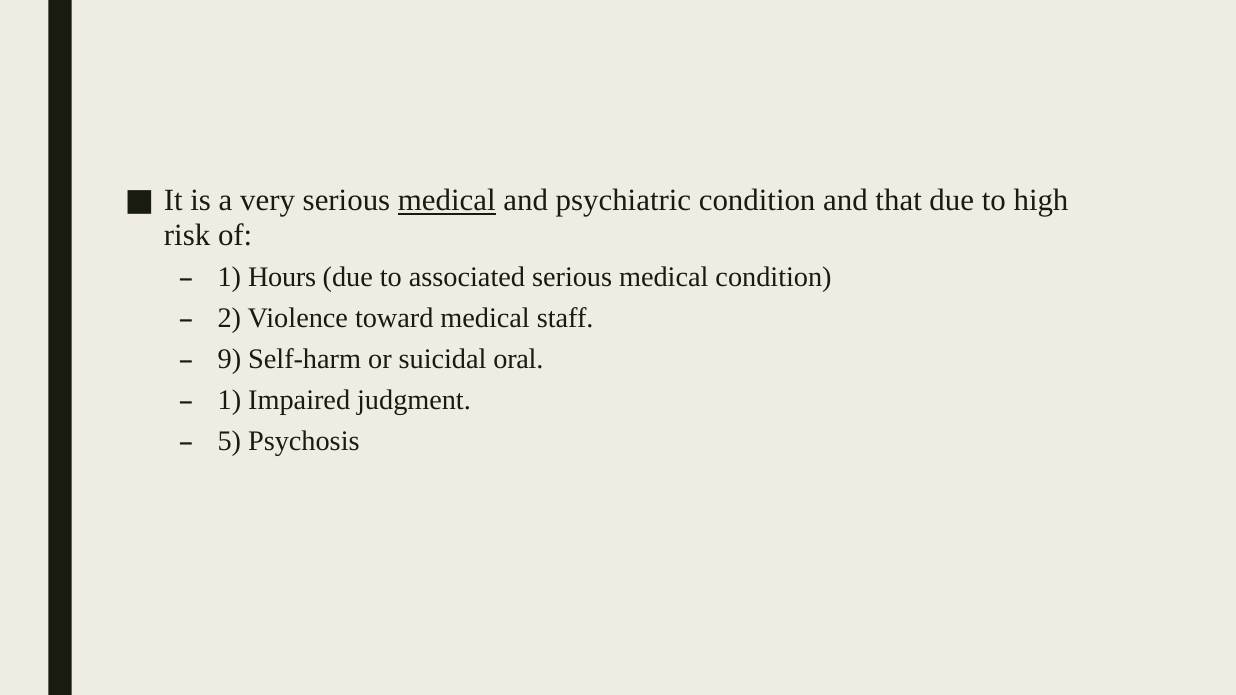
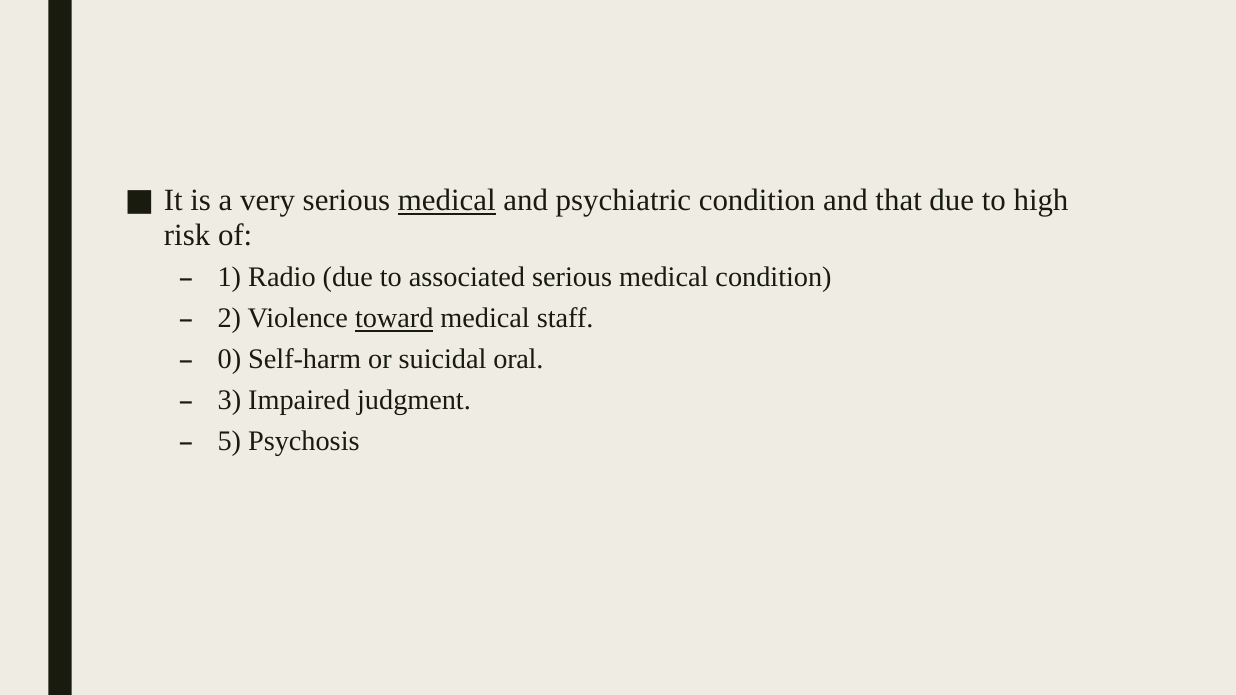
Hours: Hours -> Radio (282, 278)
toward underline: none -> present (394, 319)
9: 9 -> 0 (229, 360)
1: 1 -> 3 (229, 401)
